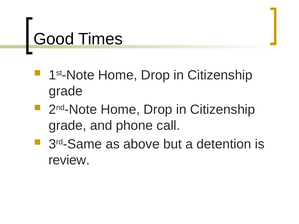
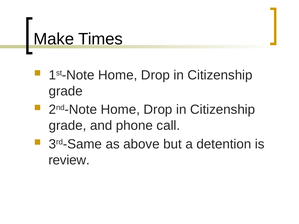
Good: Good -> Make (54, 39)
